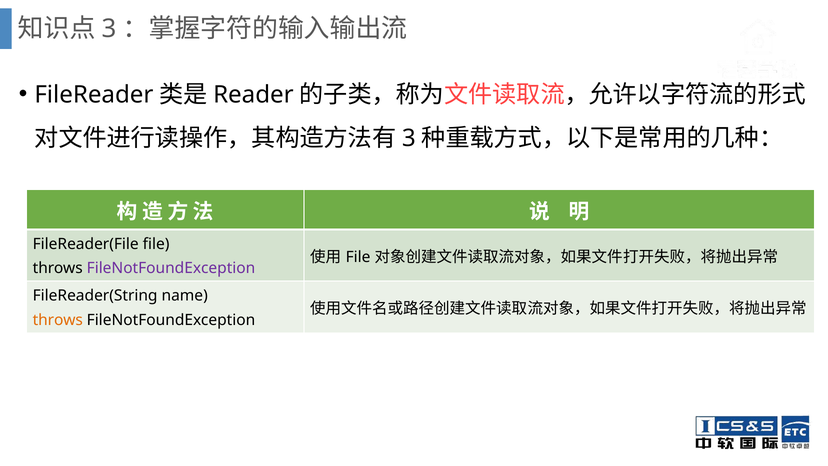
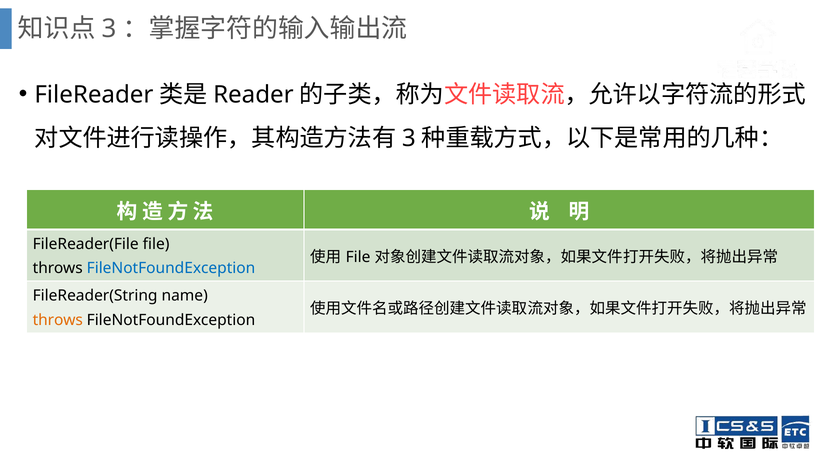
FileNotFoundException colour: purple -> blue (171, 268)
